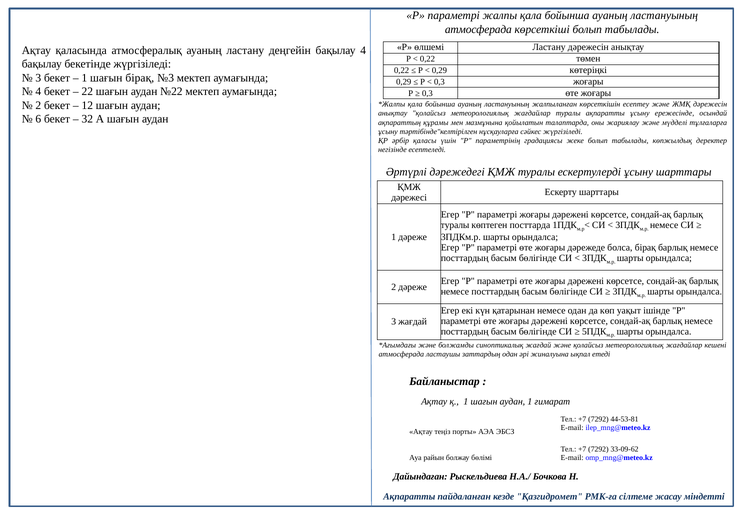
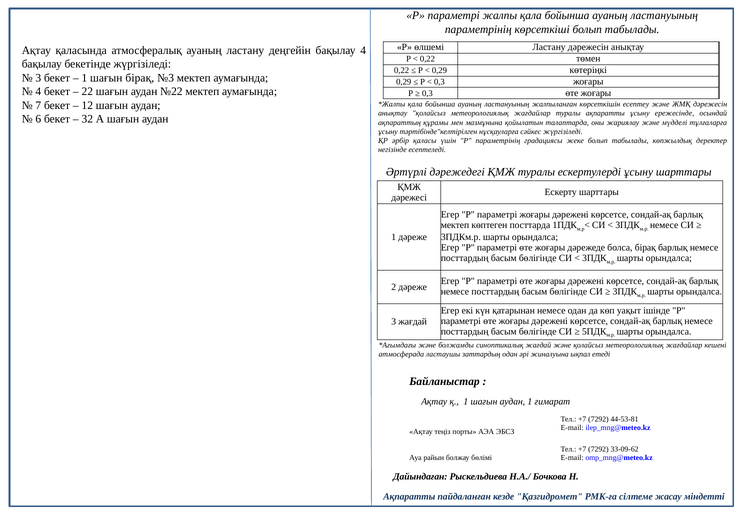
атмосферада: атмосферада -> параметрінің (478, 29)
2: 2 -> 7 (38, 105)
туралы: туралы -> мектеп (455, 225)
